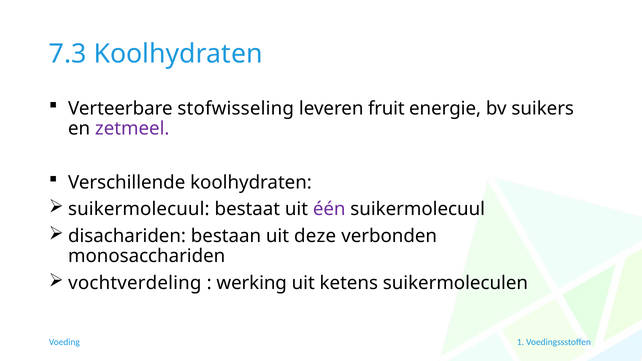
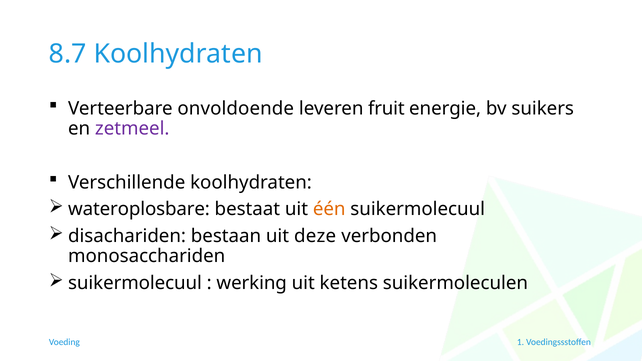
7.3: 7.3 -> 8.7 (68, 54)
stofwisseling: stofwisseling -> onvoldoende (236, 109)
suikermolecuul: suikermolecuul -> wateroplosbare (139, 209)
één colour: purple -> orange (329, 209)
vochtverdeling: vochtverdeling -> suikermolecuul (135, 283)
